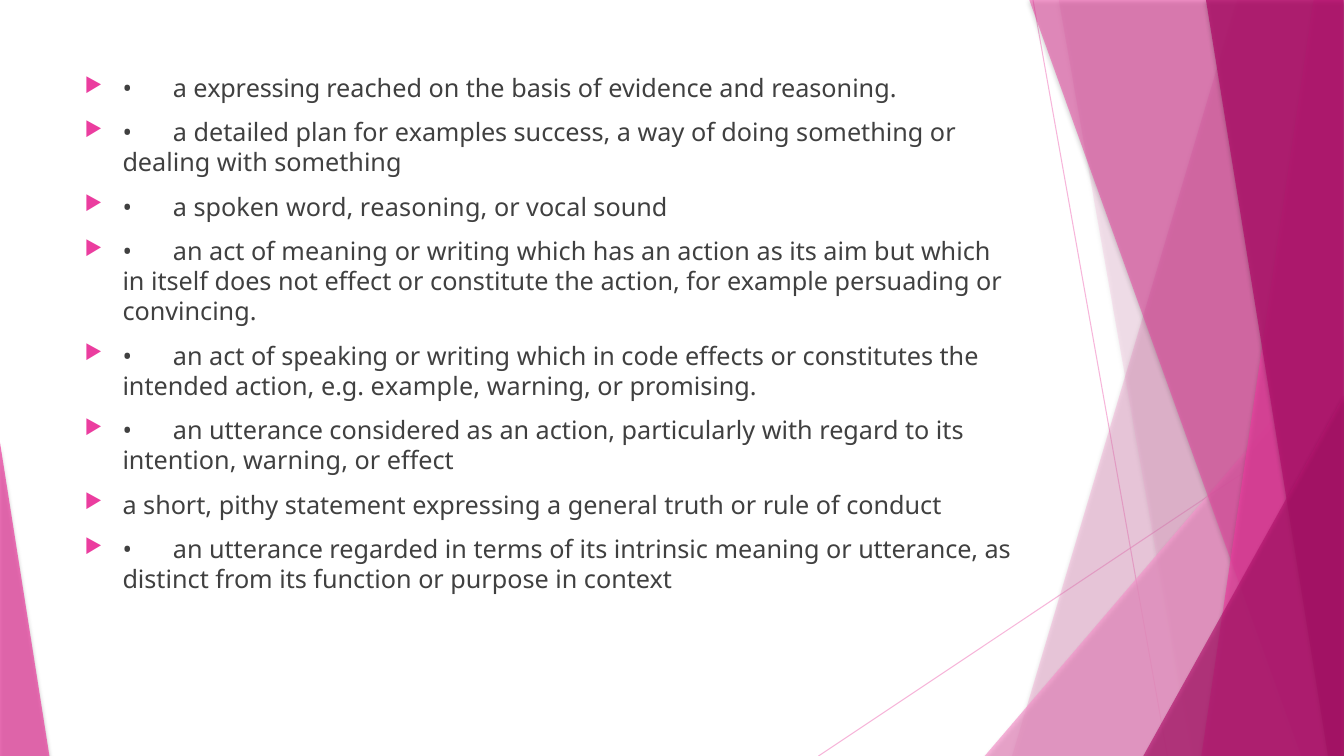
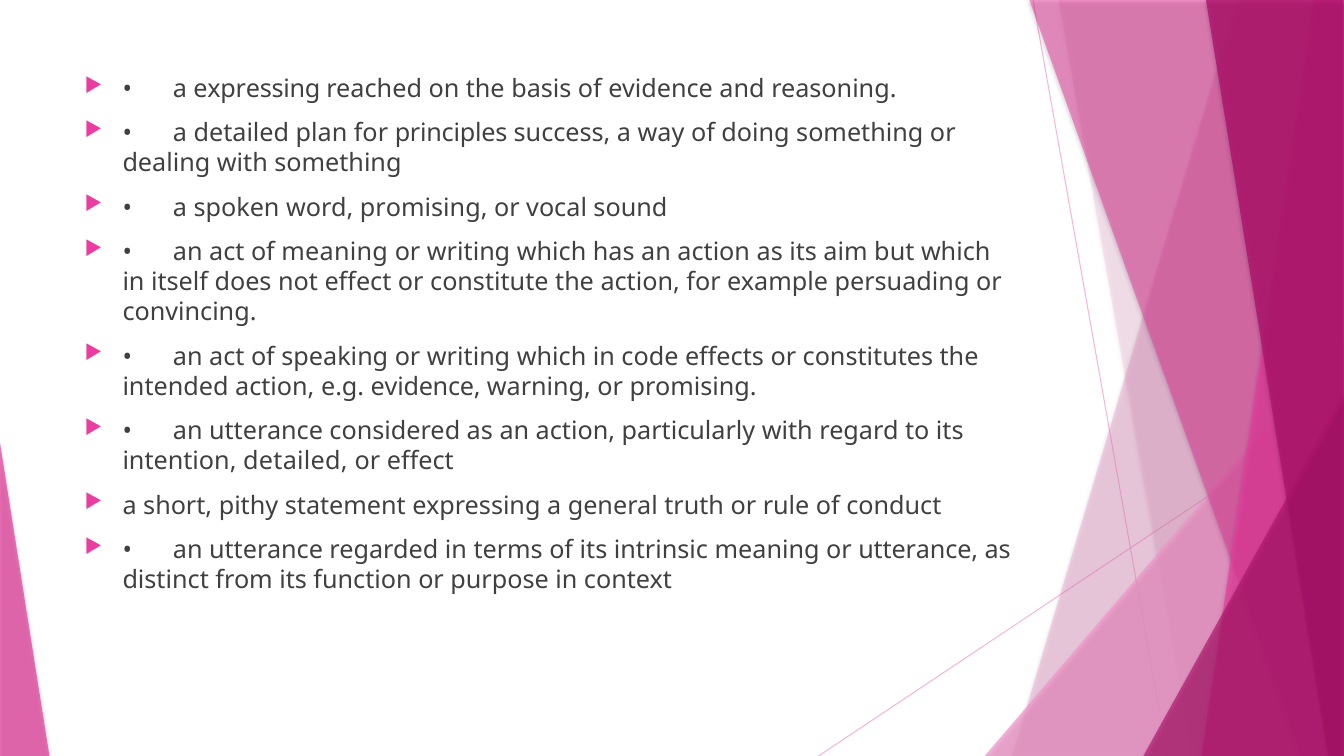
examples: examples -> principles (451, 133)
word reasoning: reasoning -> promising (424, 208)
e.g example: example -> evidence (426, 387)
intention warning: warning -> detailed (295, 462)
